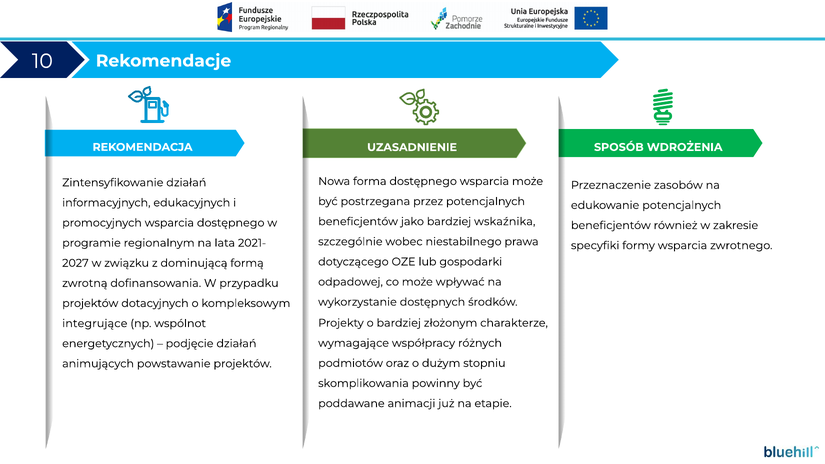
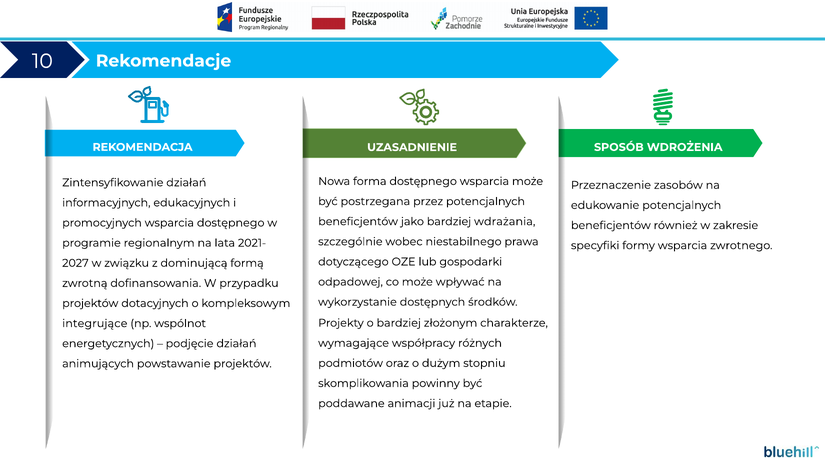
wskaźnika: wskaźnika -> wdrażania (505, 222)
